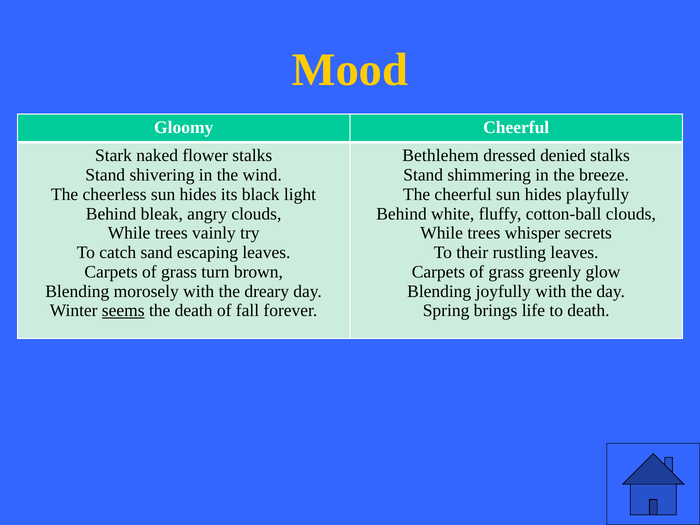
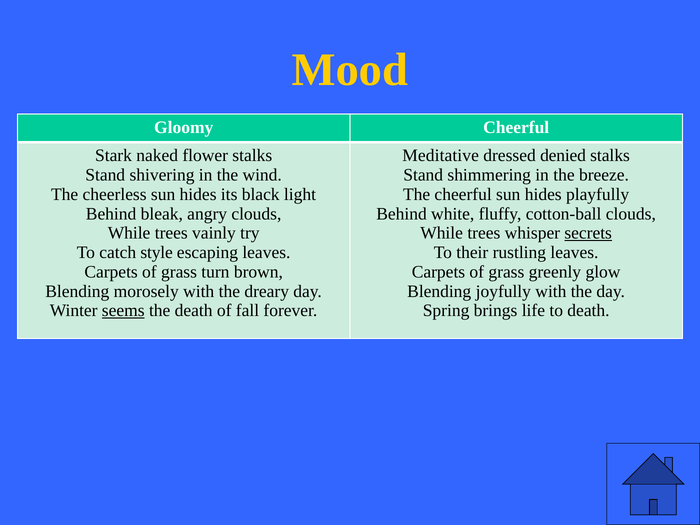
Bethlehem: Bethlehem -> Meditative (441, 156)
secrets underline: none -> present (588, 233)
sand: sand -> style (157, 253)
